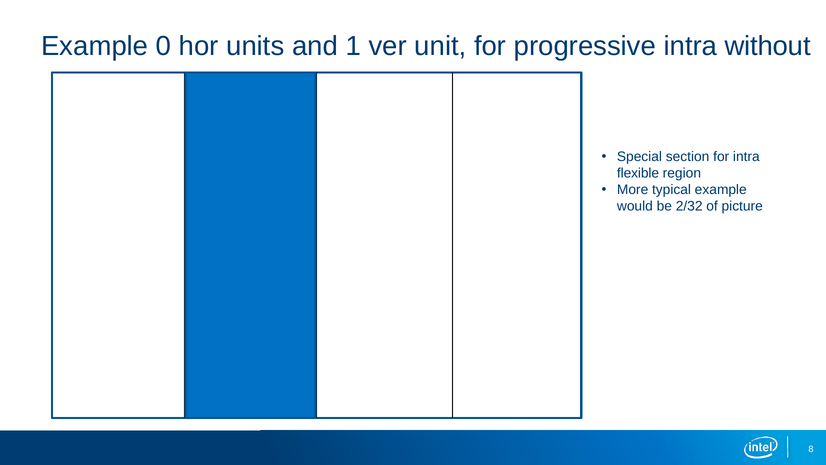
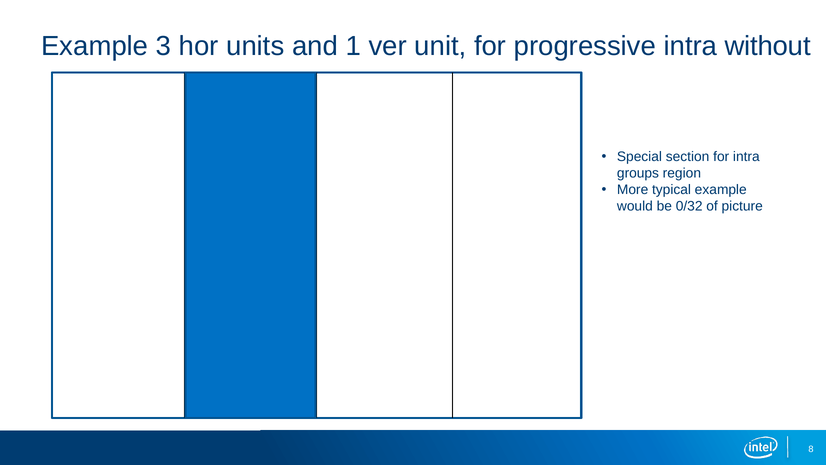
0: 0 -> 3 (163, 46)
flexible: flexible -> groups (638, 173)
2/32: 2/32 -> 0/32 (689, 206)
